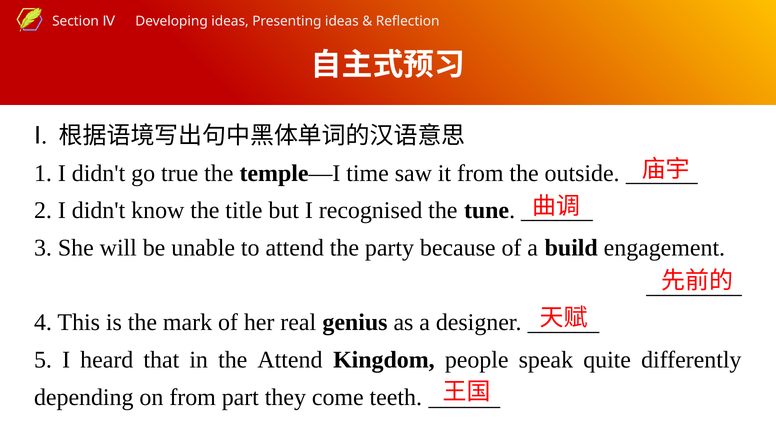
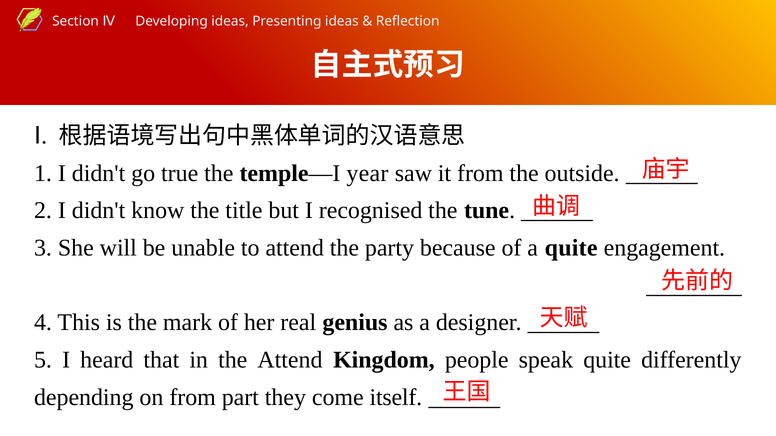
time: time -> year (367, 173)
a build: build -> quite (571, 248)
teeth: teeth -> itself (396, 398)
